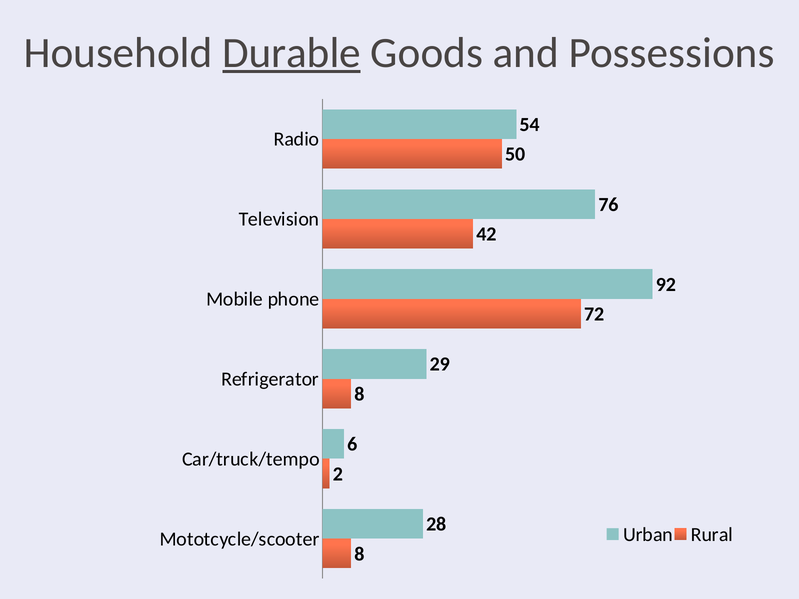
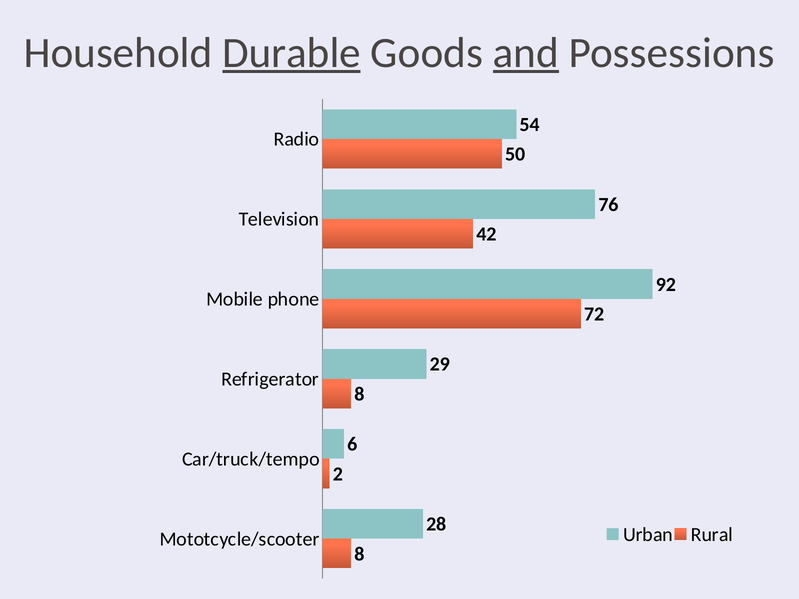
and underline: none -> present (526, 53)
